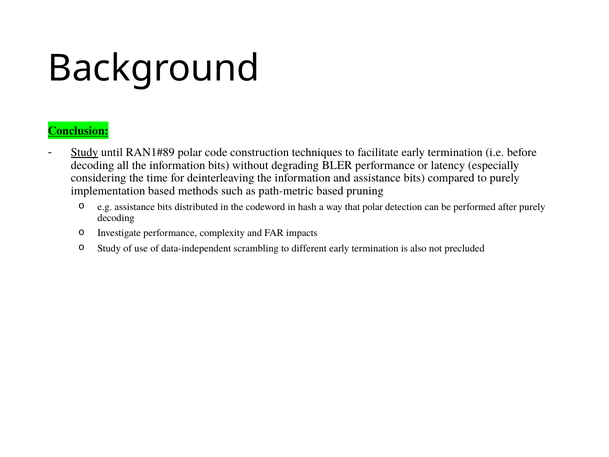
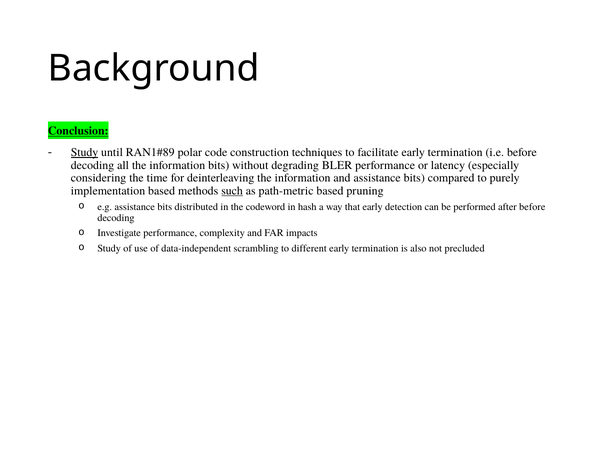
such underline: none -> present (232, 191)
that polar: polar -> early (373, 207)
after purely: purely -> before (532, 207)
